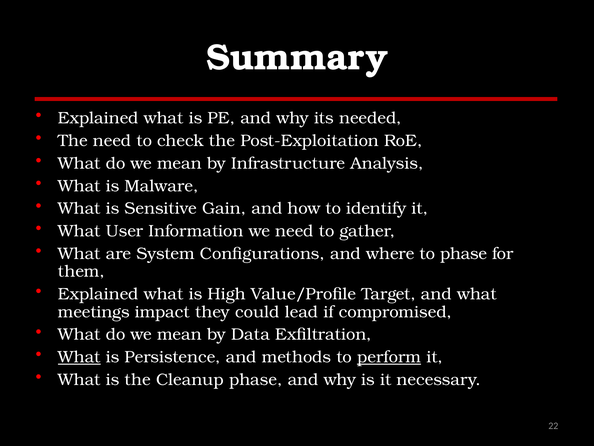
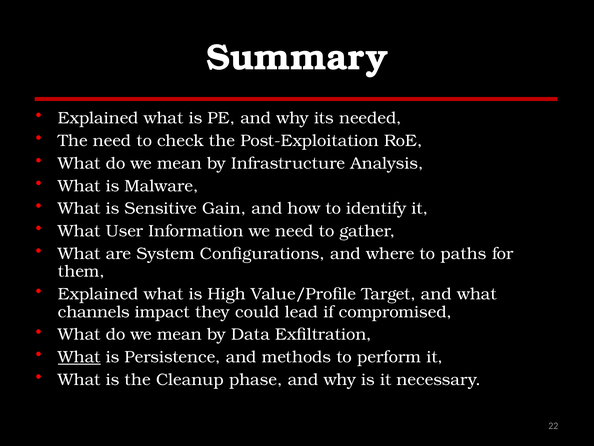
to phase: phase -> paths (463, 253)
meetings: meetings -> channels (94, 312)
perform underline: present -> none (389, 357)
